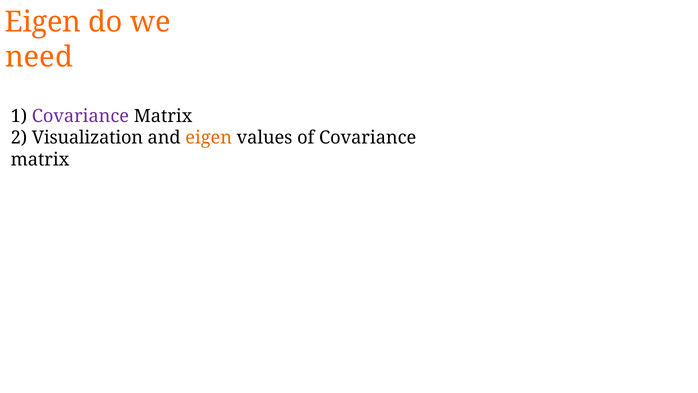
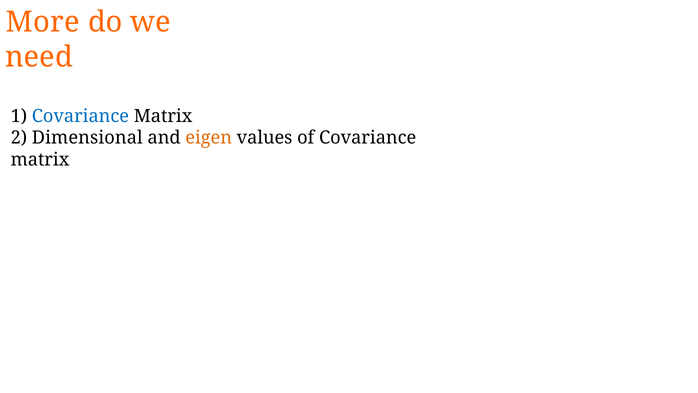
Eigen: Eigen -> More (43, 22)
Covariance colour: purple -> blue (80, 116)
Visualization: Visualization -> Dimensional (87, 138)
